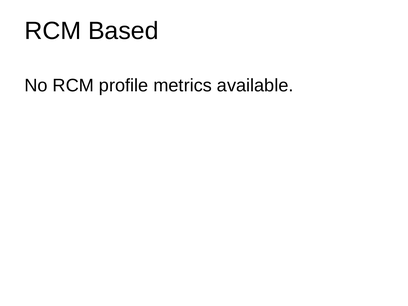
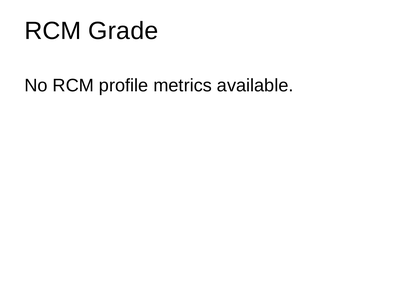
Based: Based -> Grade (123, 31)
